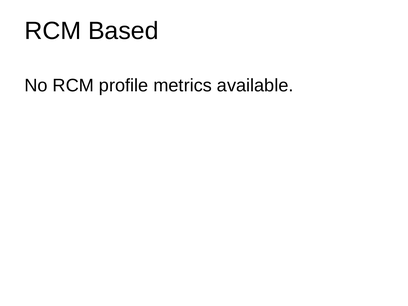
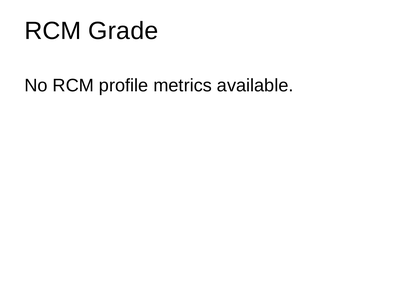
Based: Based -> Grade (123, 31)
